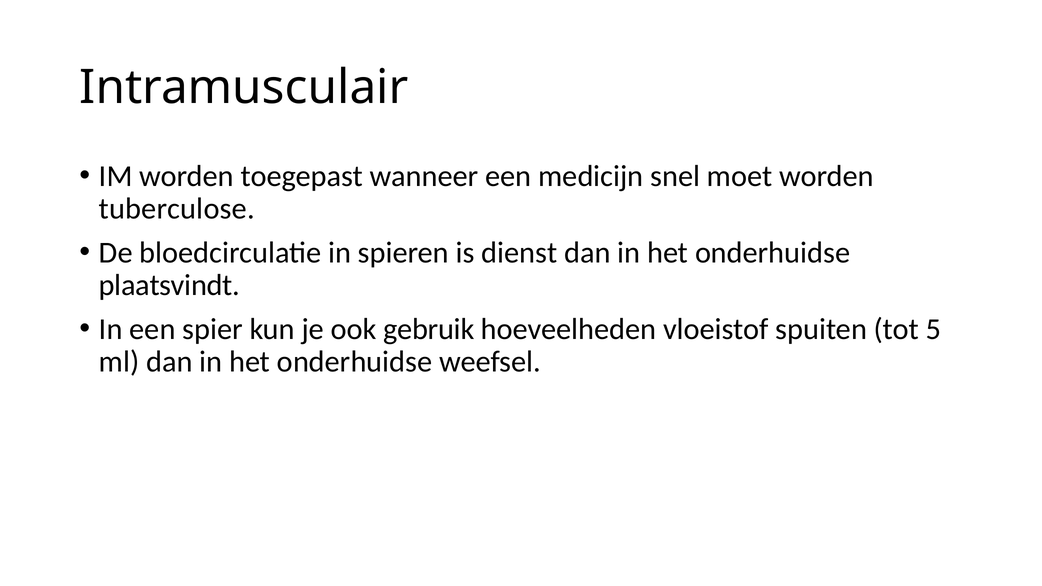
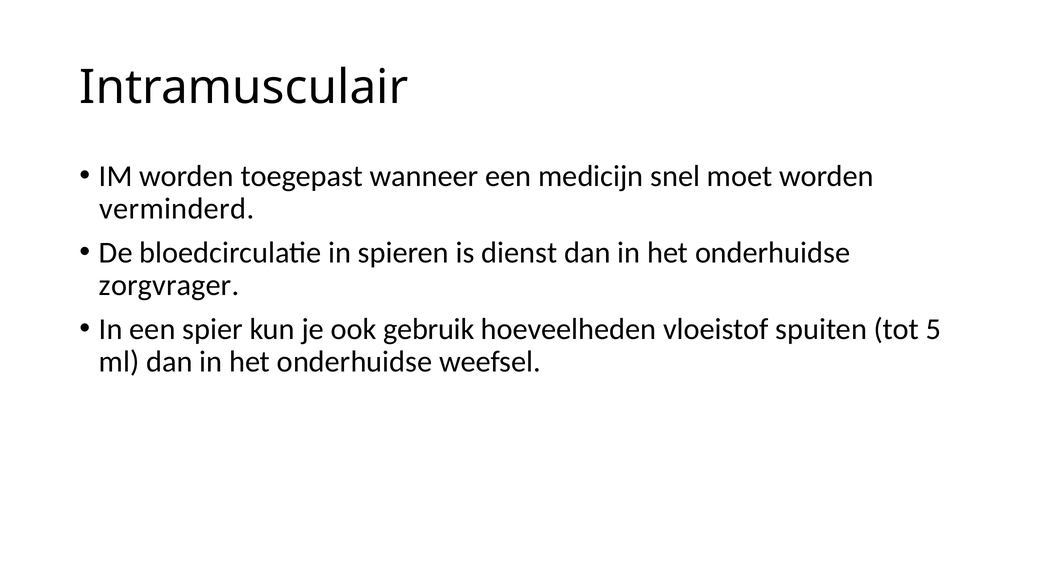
tuberculose: tuberculose -> verminderd (177, 209)
plaatsvindt: plaatsvindt -> zorgvrager (169, 286)
